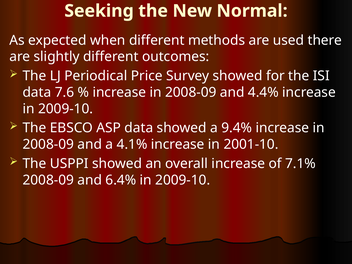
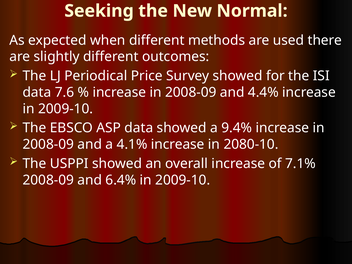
2001-10: 2001-10 -> 2080-10 (251, 144)
